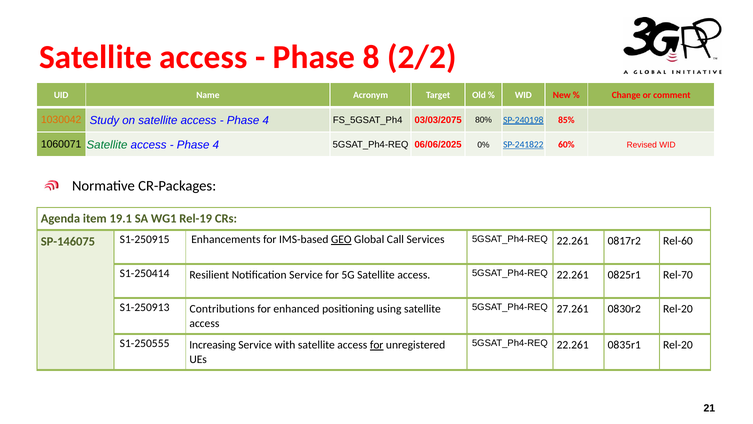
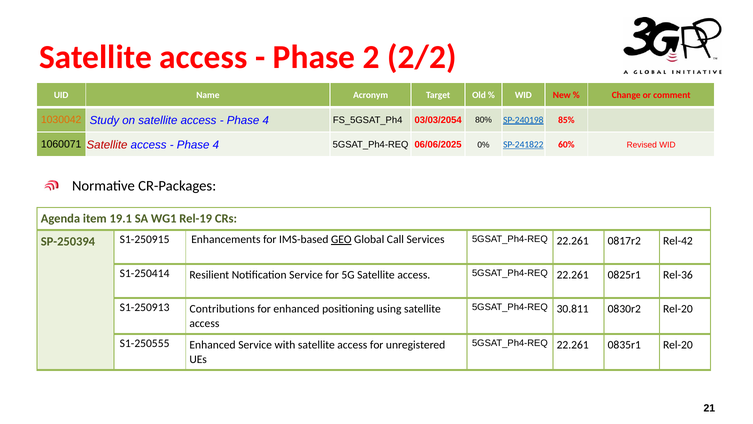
8: 8 -> 2 (371, 57)
03/03/2075: 03/03/2075 -> 03/03/2054 (438, 120)
Satellite colour: green -> red (107, 145)
SP-146075: SP-146075 -> SP-250394 (68, 241)
Rel-60: Rel-60 -> Rel-42 (678, 241)
Rel-70: Rel-70 -> Rel-36 (678, 275)
27.261: 27.261 -> 30.811 (573, 309)
S1-250555 Increasing: Increasing -> Enhanced (213, 345)
for underline: present -> none (377, 345)
